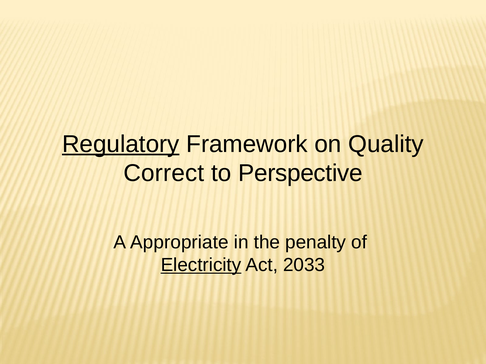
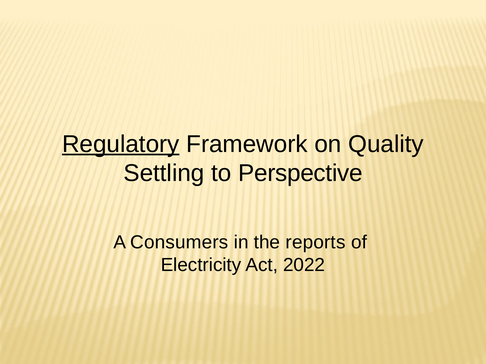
Correct: Correct -> Settling (164, 173)
Appropriate: Appropriate -> Consumers (179, 243)
penalty: penalty -> reports (316, 243)
Electricity underline: present -> none (201, 265)
2033: 2033 -> 2022 (304, 265)
